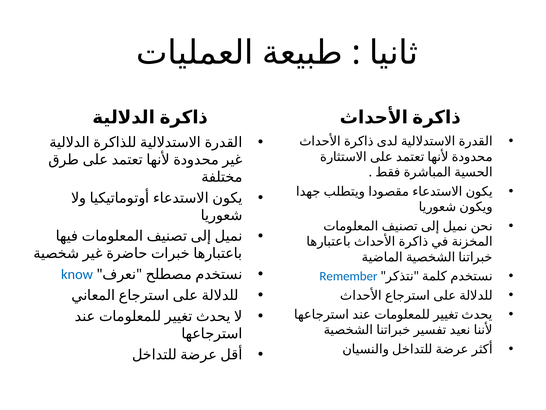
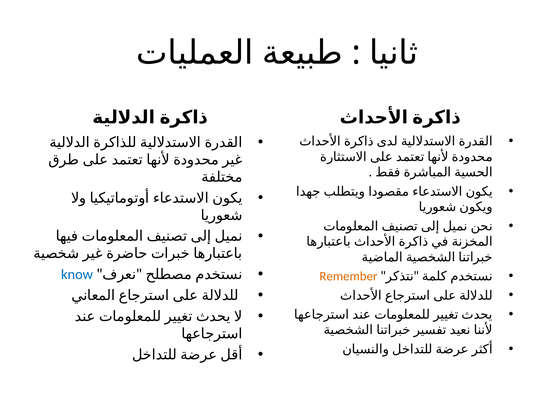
Remember colour: blue -> orange (348, 276)
